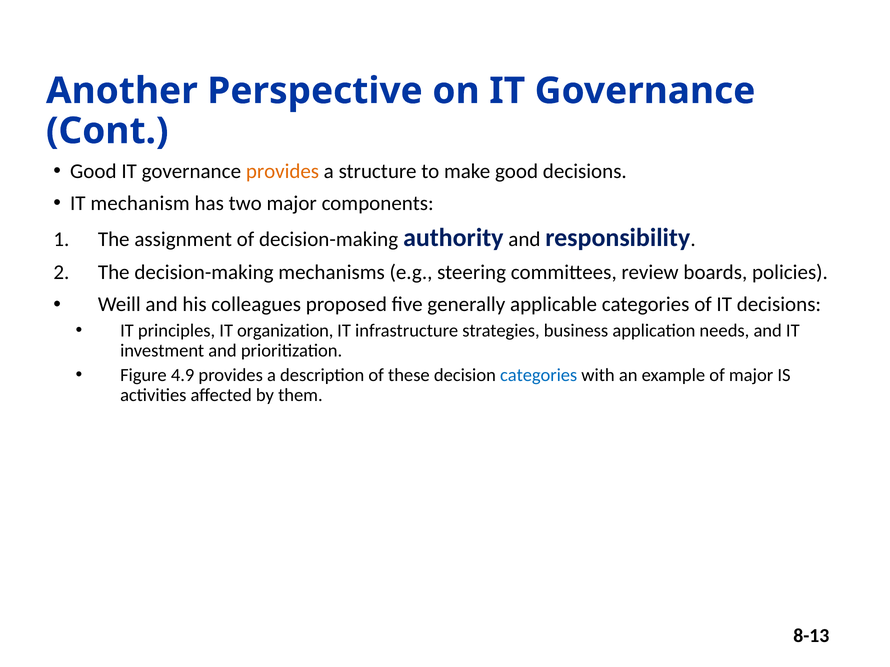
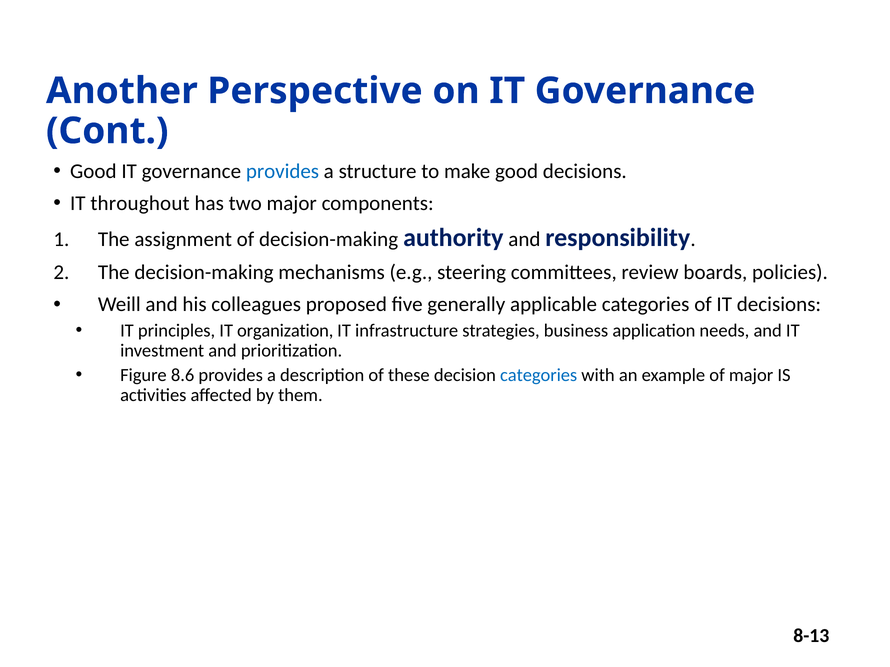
provides colour: orange -> blue (282, 171)
mechanism: mechanism -> throughout (140, 203)
4.9: 4.9 -> 8.6 (183, 375)
